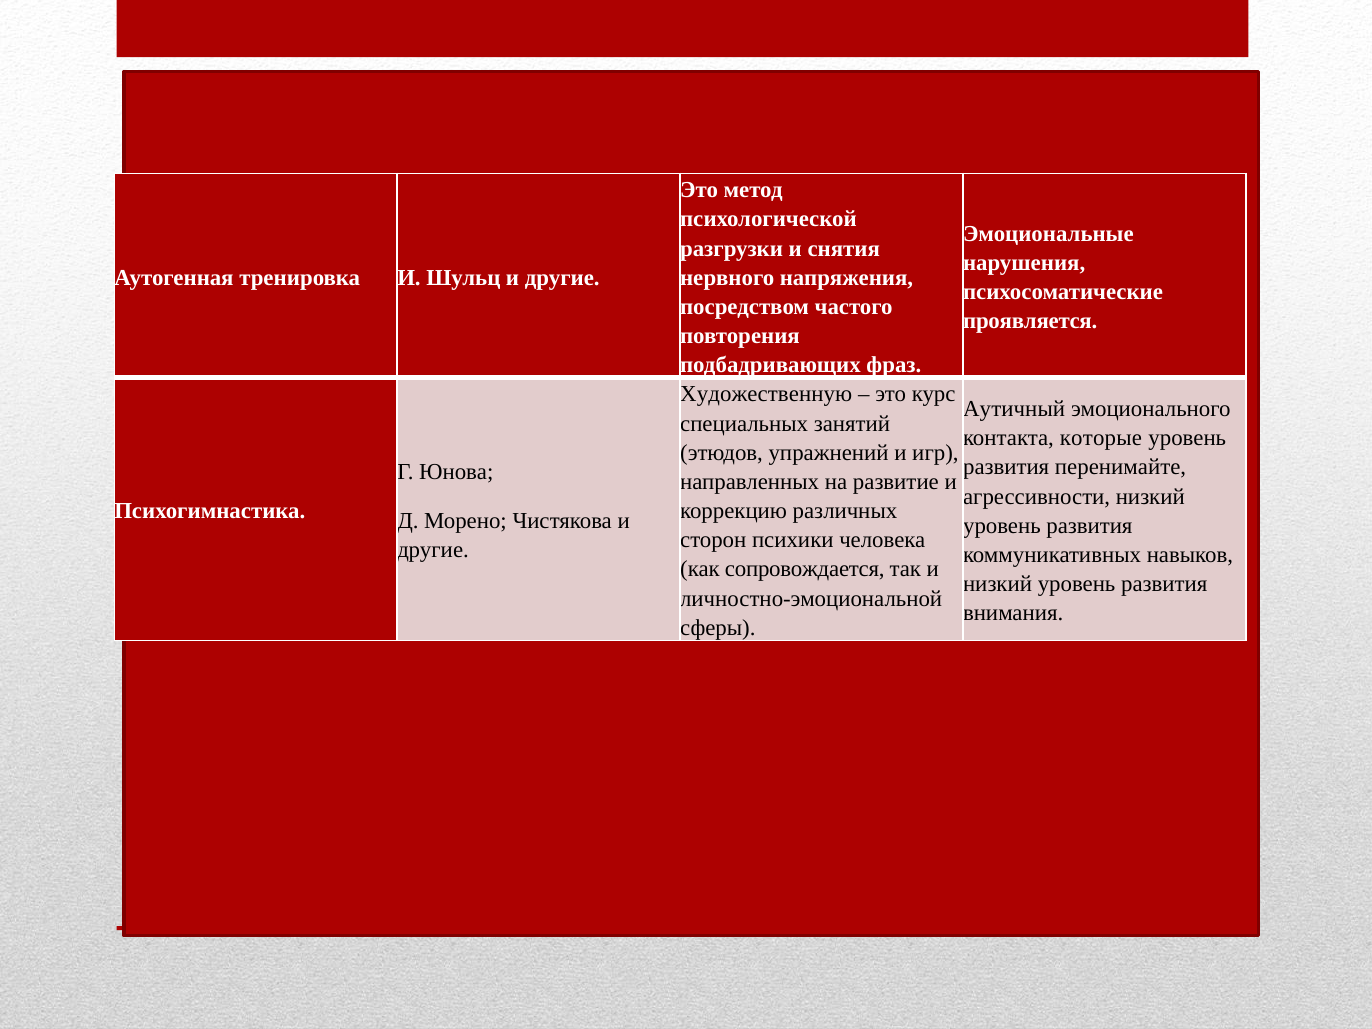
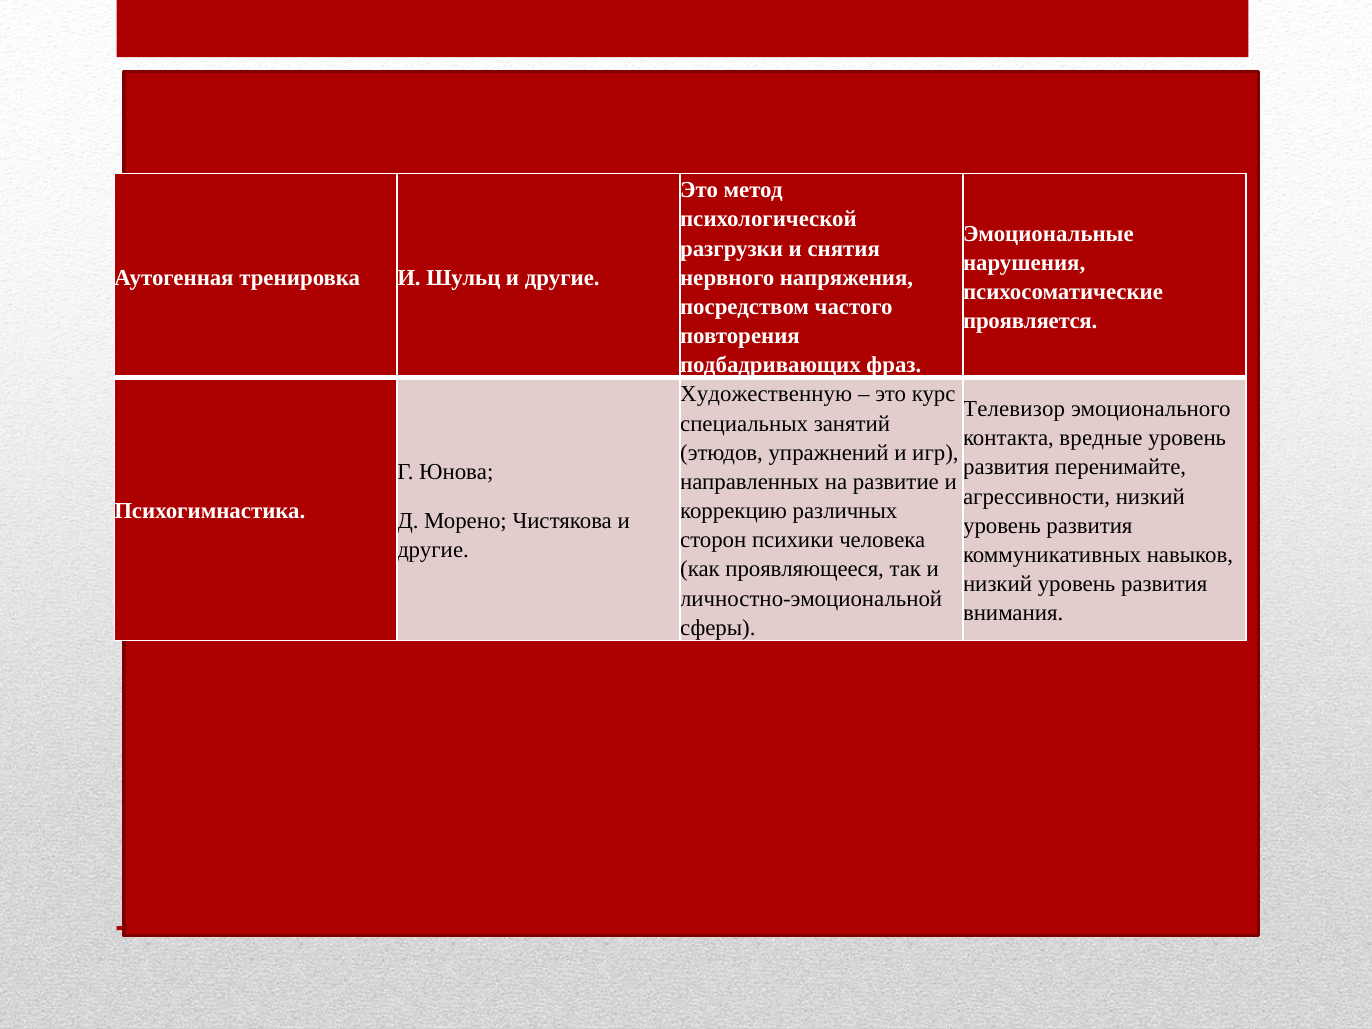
Аутичный: Аутичный -> Телевизор (1014, 409)
которые: которые -> вредные (1101, 438)
сопровождается: сопровождается -> проявляющееся (805, 569)
